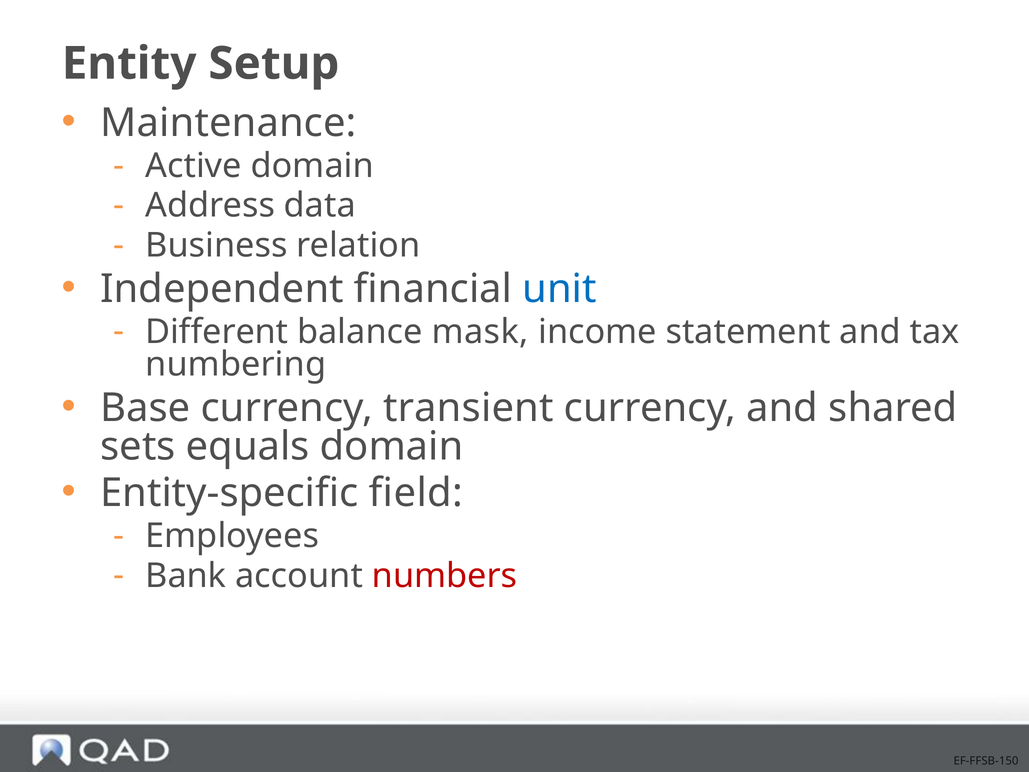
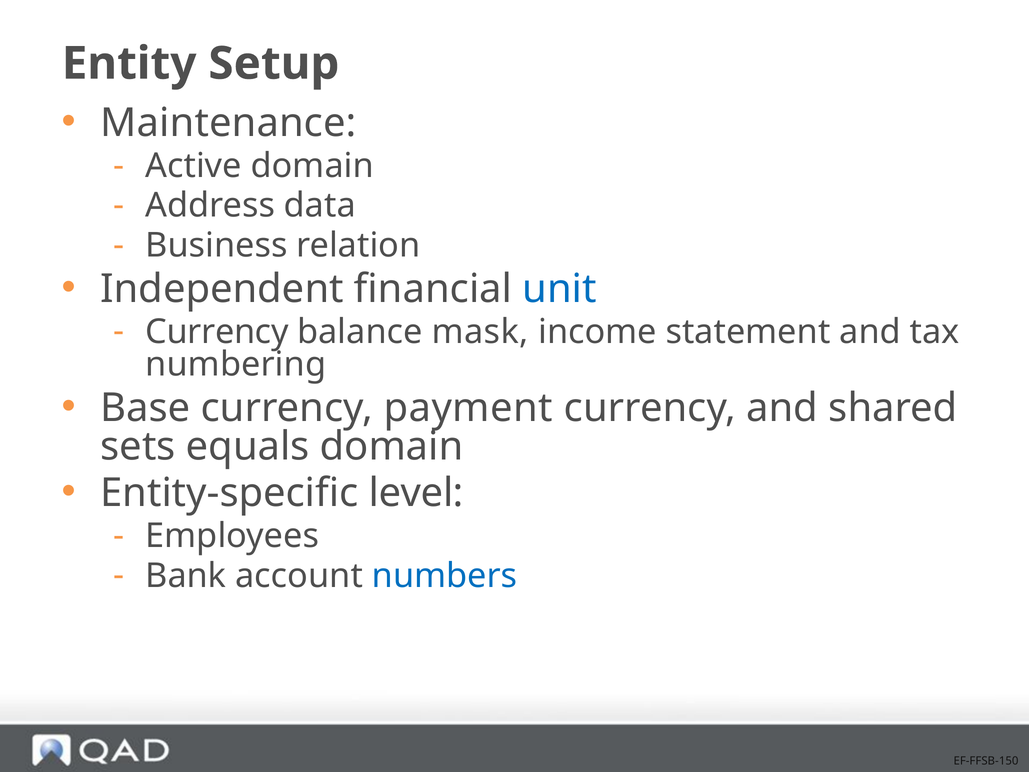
Different: Different -> Currency (217, 332)
transient: transient -> payment (468, 408)
field: field -> level (416, 493)
numbers colour: red -> blue (445, 575)
